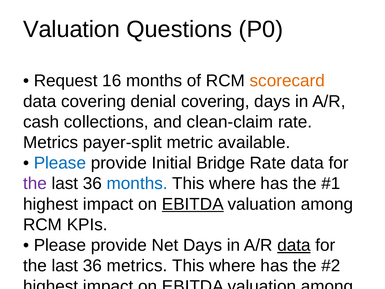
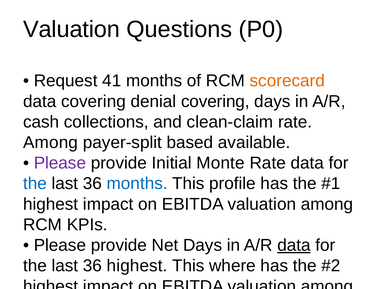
16: 16 -> 41 (112, 81)
Metrics: Metrics -> Among (51, 142)
payer-split metric: metric -> based (190, 142)
Please colour: blue -> purple (60, 163)
Bridge: Bridge -> Monte (221, 163)
the colour: purple -> blue (35, 183)
where: where -> profile (232, 183)
EBITDA underline: present -> none (193, 204)
36 metrics: metrics -> highest (137, 266)
